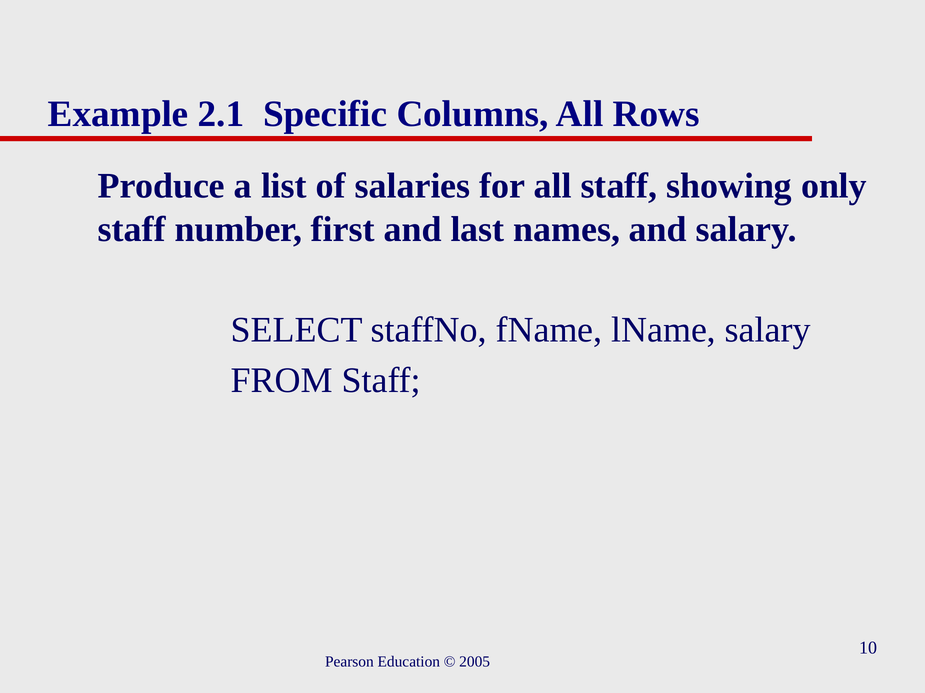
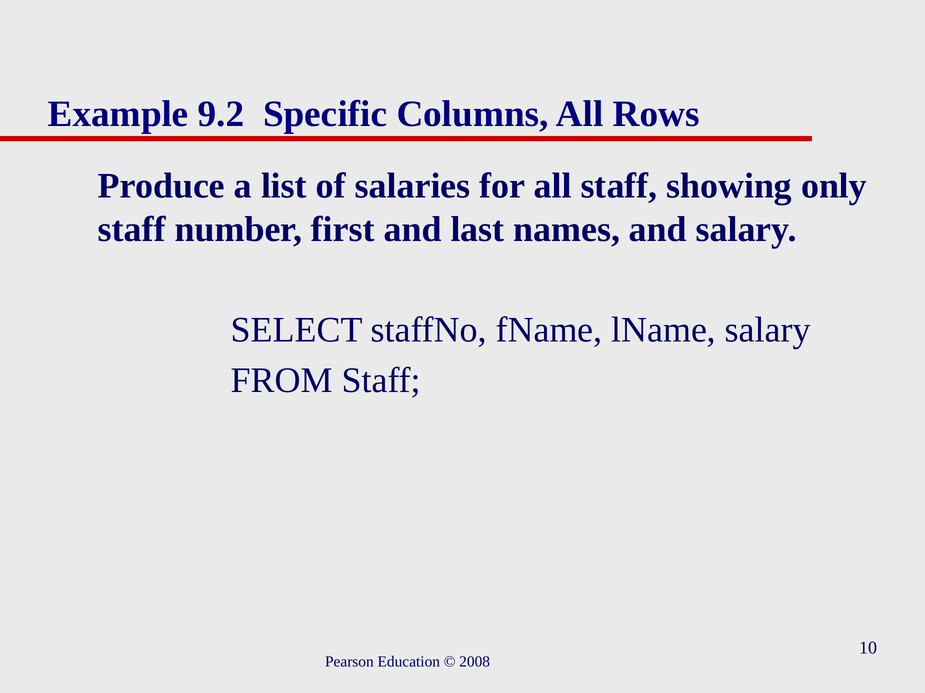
2.1: 2.1 -> 9.2 (221, 114)
2005: 2005 -> 2008 (475, 662)
